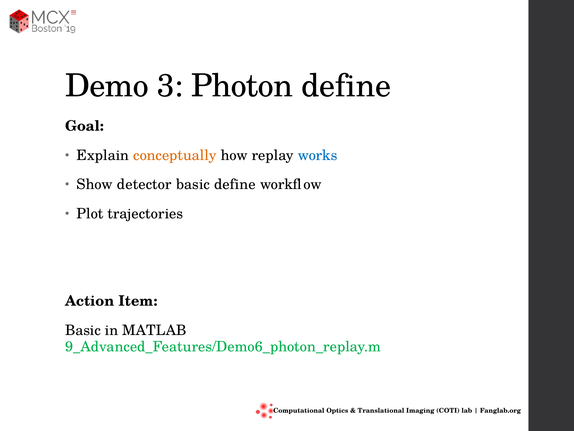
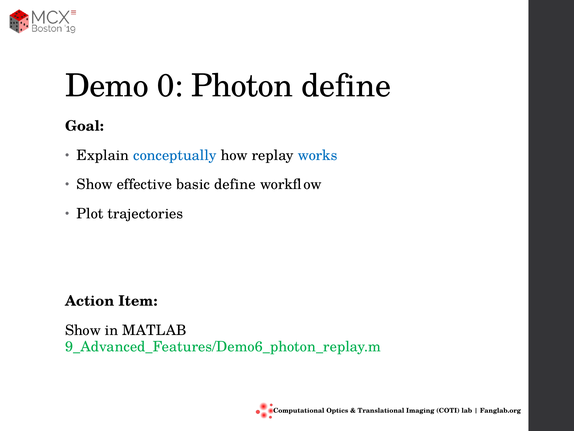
3: 3 -> 0 (170, 86)
conceptually colour: orange -> blue (175, 155)
detector: detector -> effective (144, 184)
Basic: Basic -> Show (83, 330)
